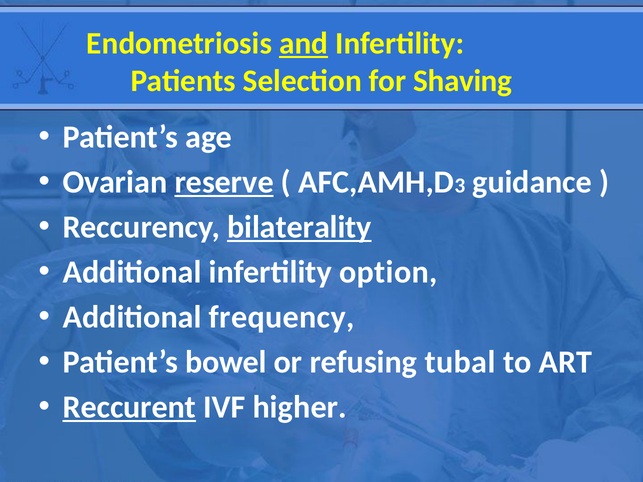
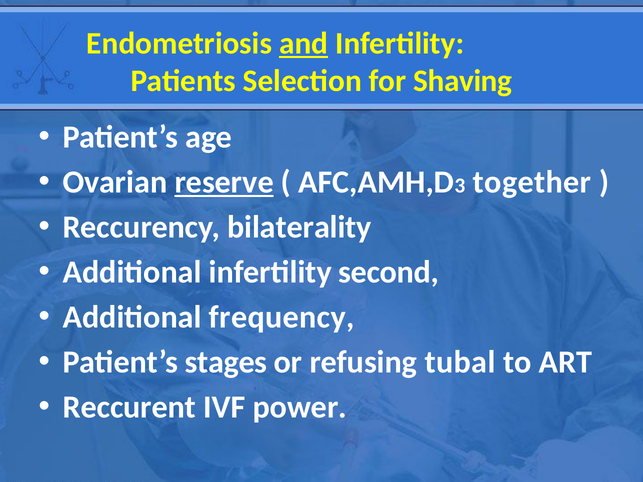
guidance: guidance -> together (532, 182)
bilaterality underline: present -> none (299, 227)
option: option -> second (389, 272)
bowel: bowel -> stages (226, 362)
Reccurent underline: present -> none (129, 407)
higher: higher -> power (300, 407)
